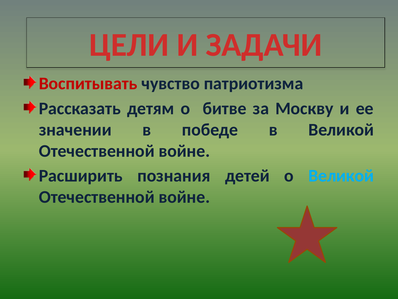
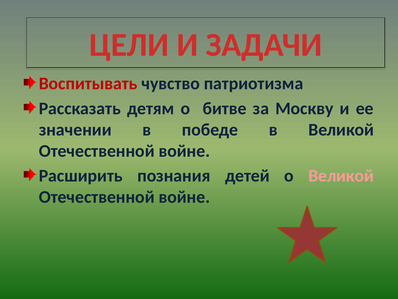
Великой colour: light blue -> pink (341, 176)
